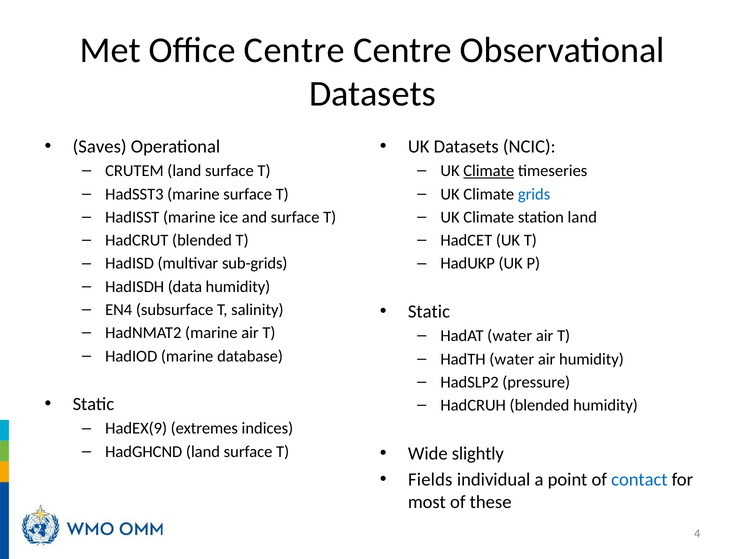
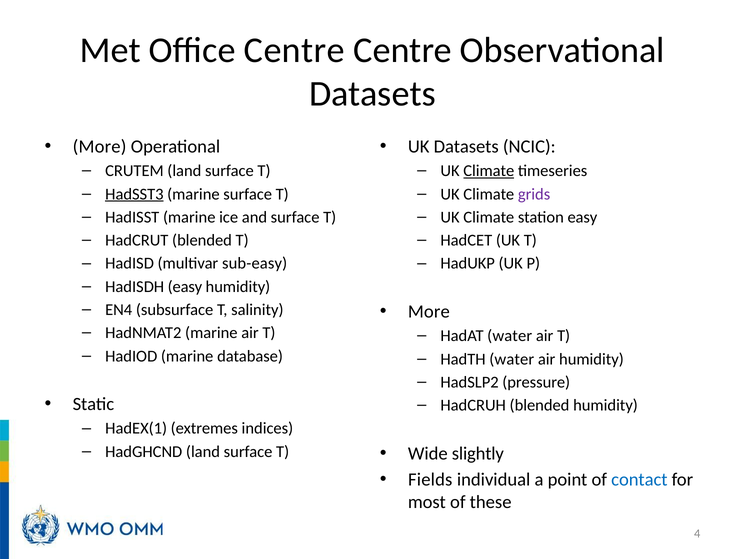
Saves: Saves -> More (100, 147)
HadSST3 underline: none -> present (134, 194)
grids colour: blue -> purple (534, 194)
station land: land -> easy (582, 217)
sub-grids: sub-grids -> sub-easy (255, 263)
HadISDH data: data -> easy (185, 287)
Static: Static -> More (429, 312)
HadEX(9: HadEX(9 -> HadEX(1 (136, 428)
